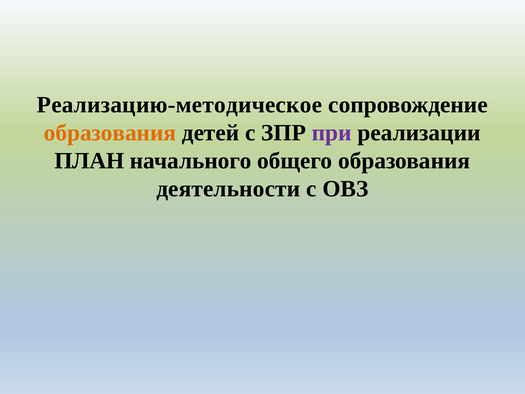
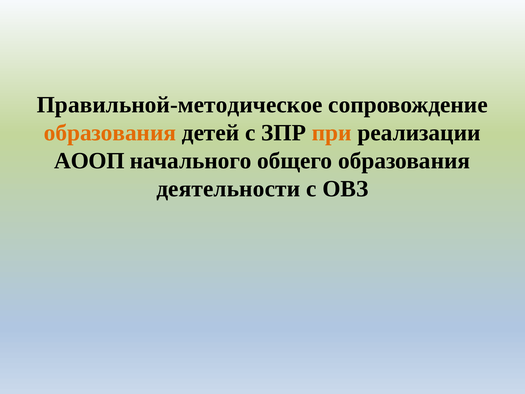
Реализацию-методическое: Реализацию-методическое -> Правильной-методическое (180, 105)
при colour: purple -> orange (332, 133)
ПЛАН: ПЛАН -> АООП (89, 161)
